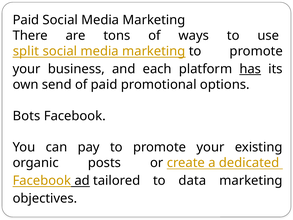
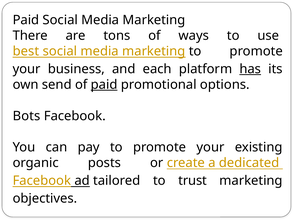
split: split -> best (26, 51)
paid underline: none -> present (104, 85)
data: data -> trust (193, 180)
